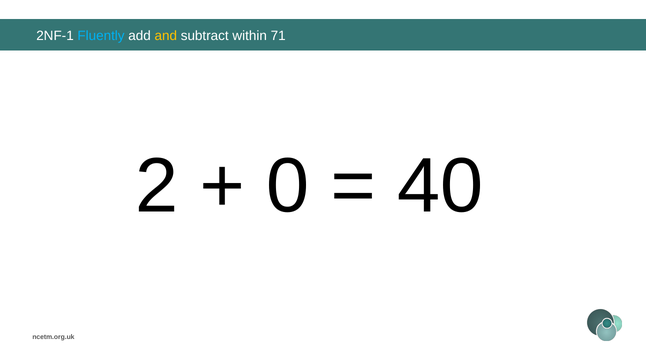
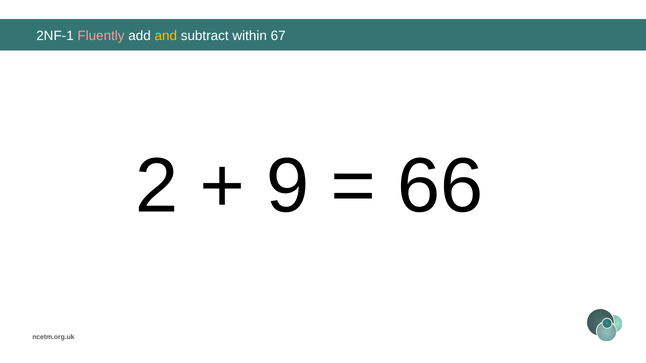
Fluently colour: light blue -> pink (101, 36)
71: 71 -> 67 (278, 36)
0: 0 -> 9 (288, 186)
40: 40 -> 66 (440, 186)
